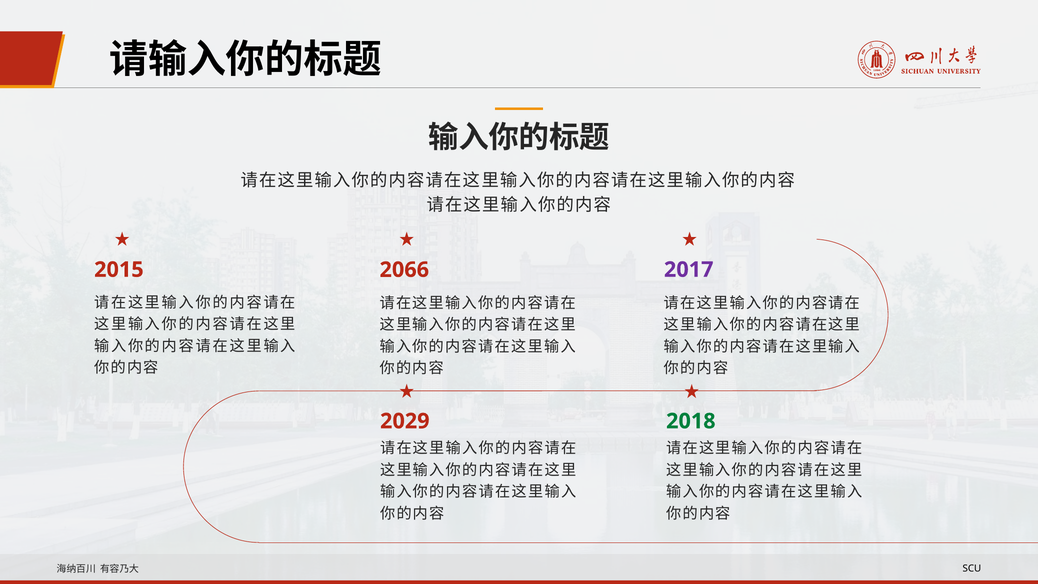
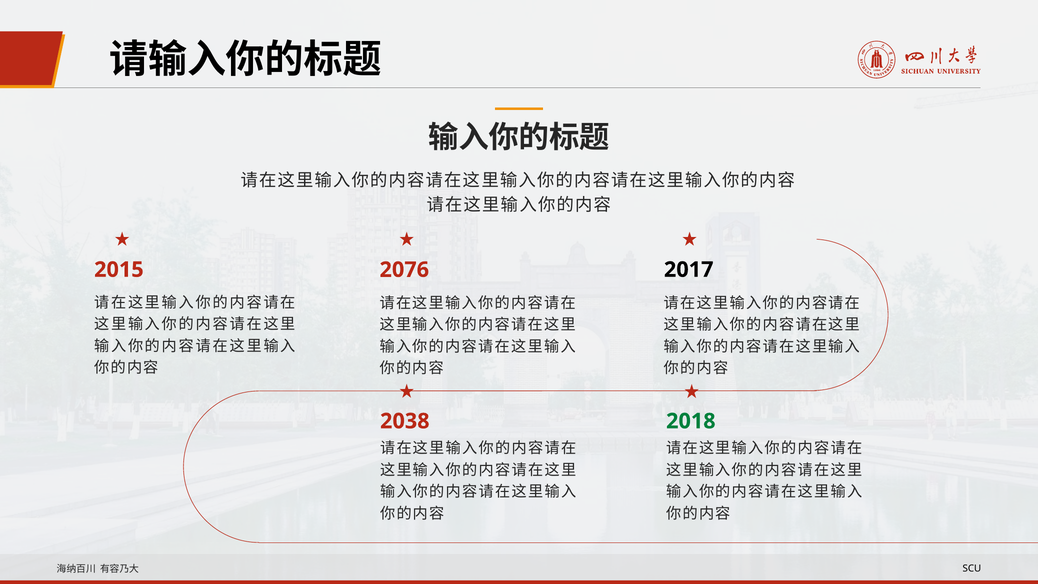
2017 colour: purple -> black (689, 270)
2066: 2066 -> 2076 (404, 270)
2029: 2029 -> 2038 (405, 421)
